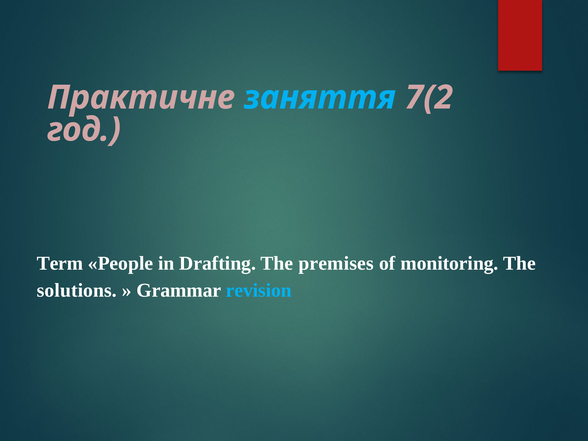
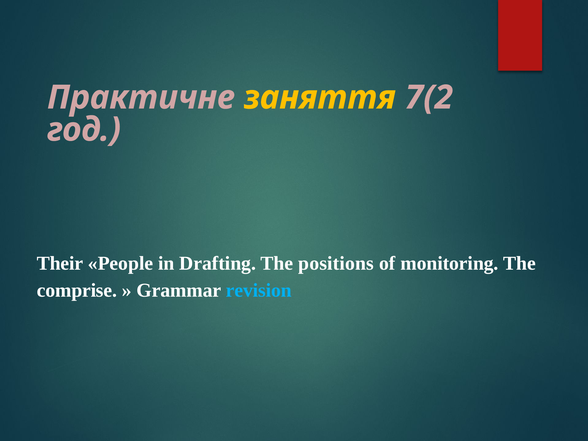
заняття colour: light blue -> yellow (320, 98)
Term: Term -> Their (60, 263)
premises: premises -> positions (336, 263)
solutions: solutions -> comprise (77, 290)
